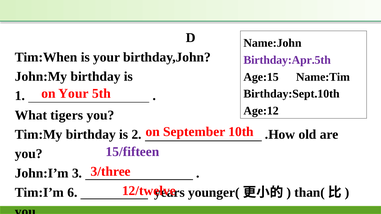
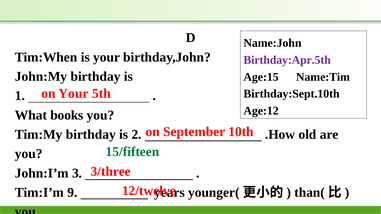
tigers: tigers -> books (67, 115)
15/fifteen colour: purple -> green (133, 152)
6: 6 -> 9 (72, 193)
